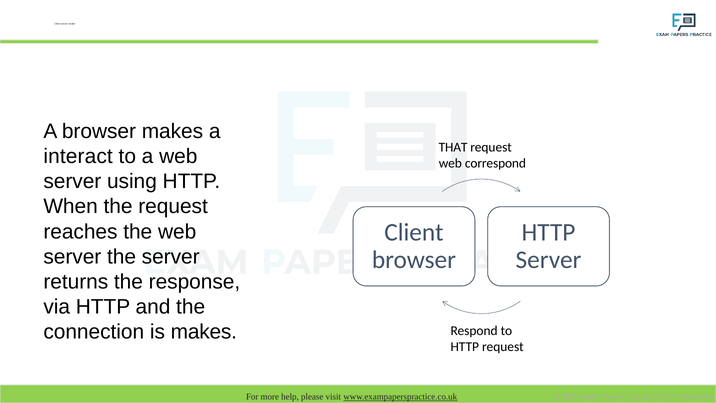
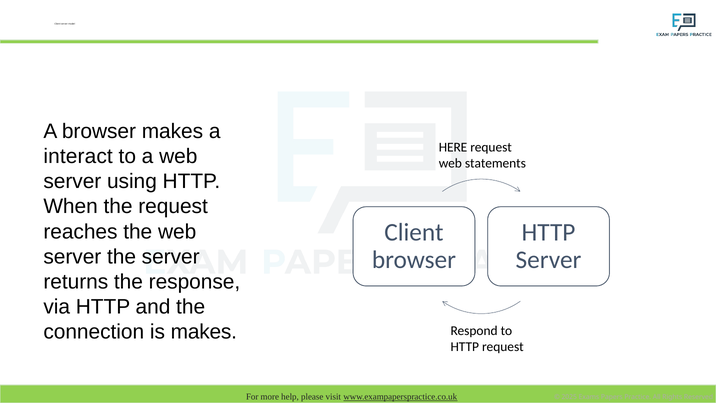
THAT: THAT -> HERE (453, 147)
correspond: correspond -> statements (495, 163)
